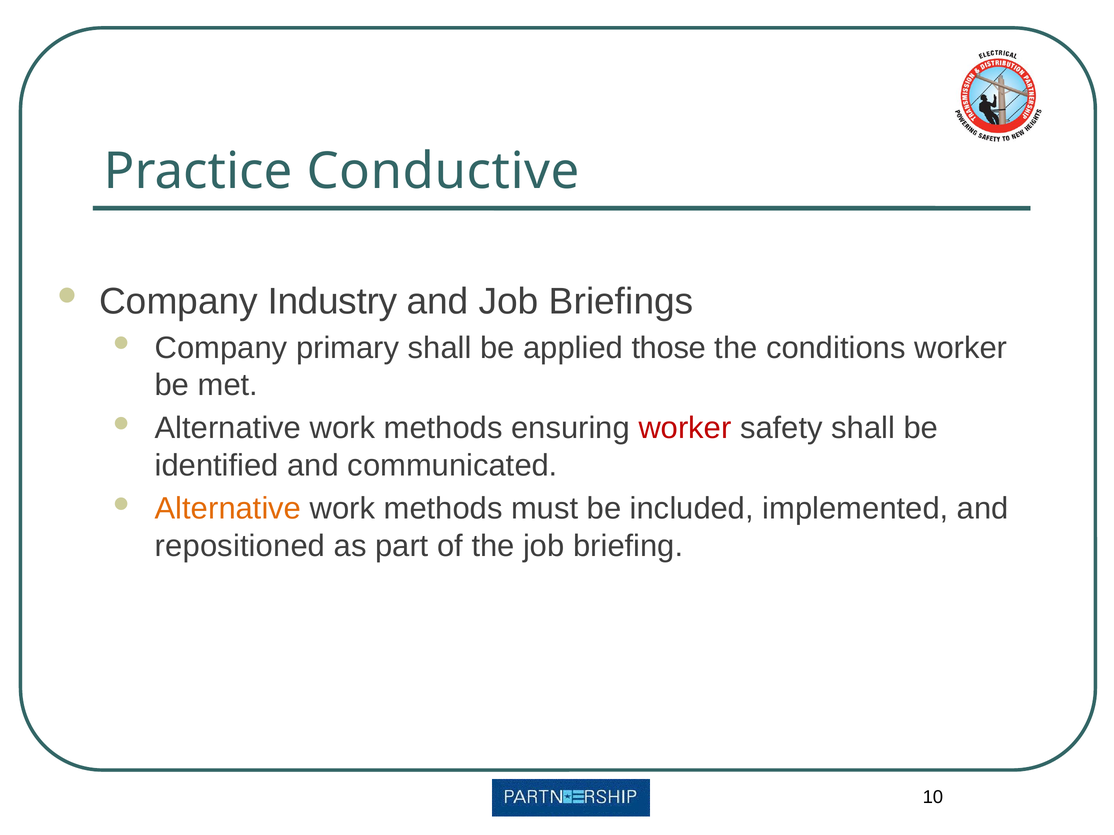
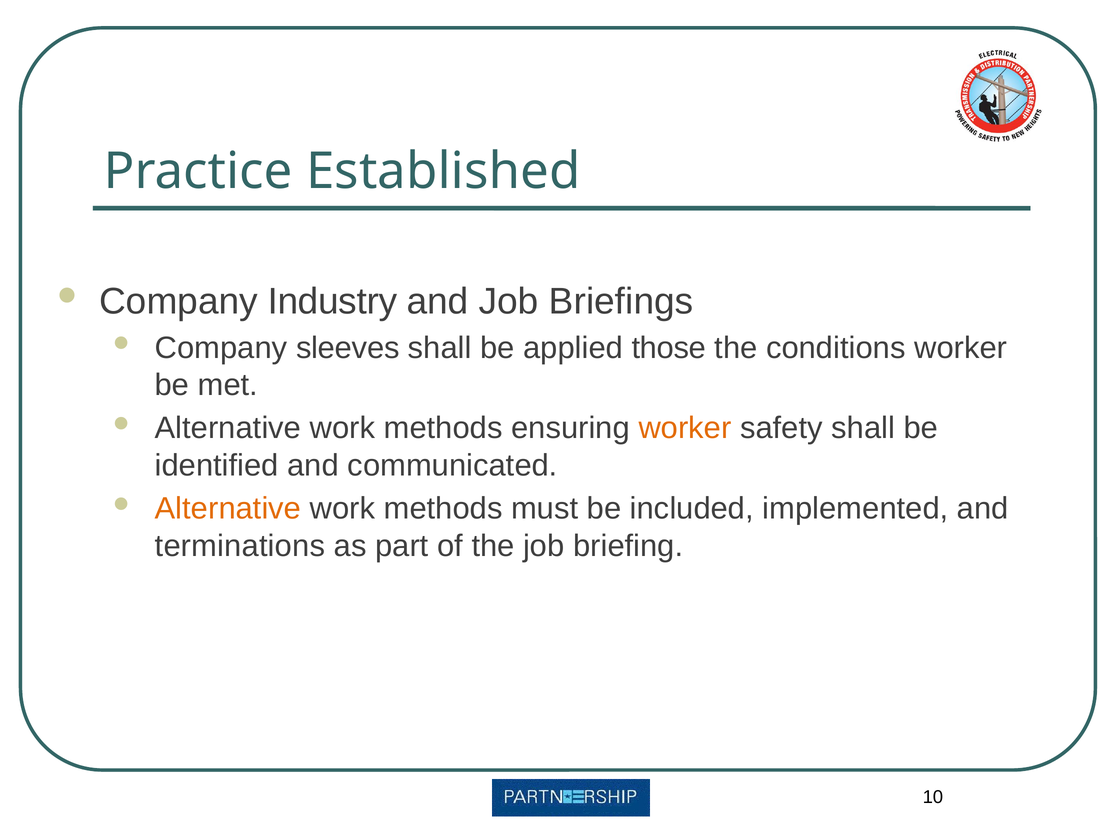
Conductive: Conductive -> Established (443, 172)
primary: primary -> sleeves (348, 348)
worker colour: red -> orange (685, 429)
repositioned: repositioned -> terminations (240, 546)
